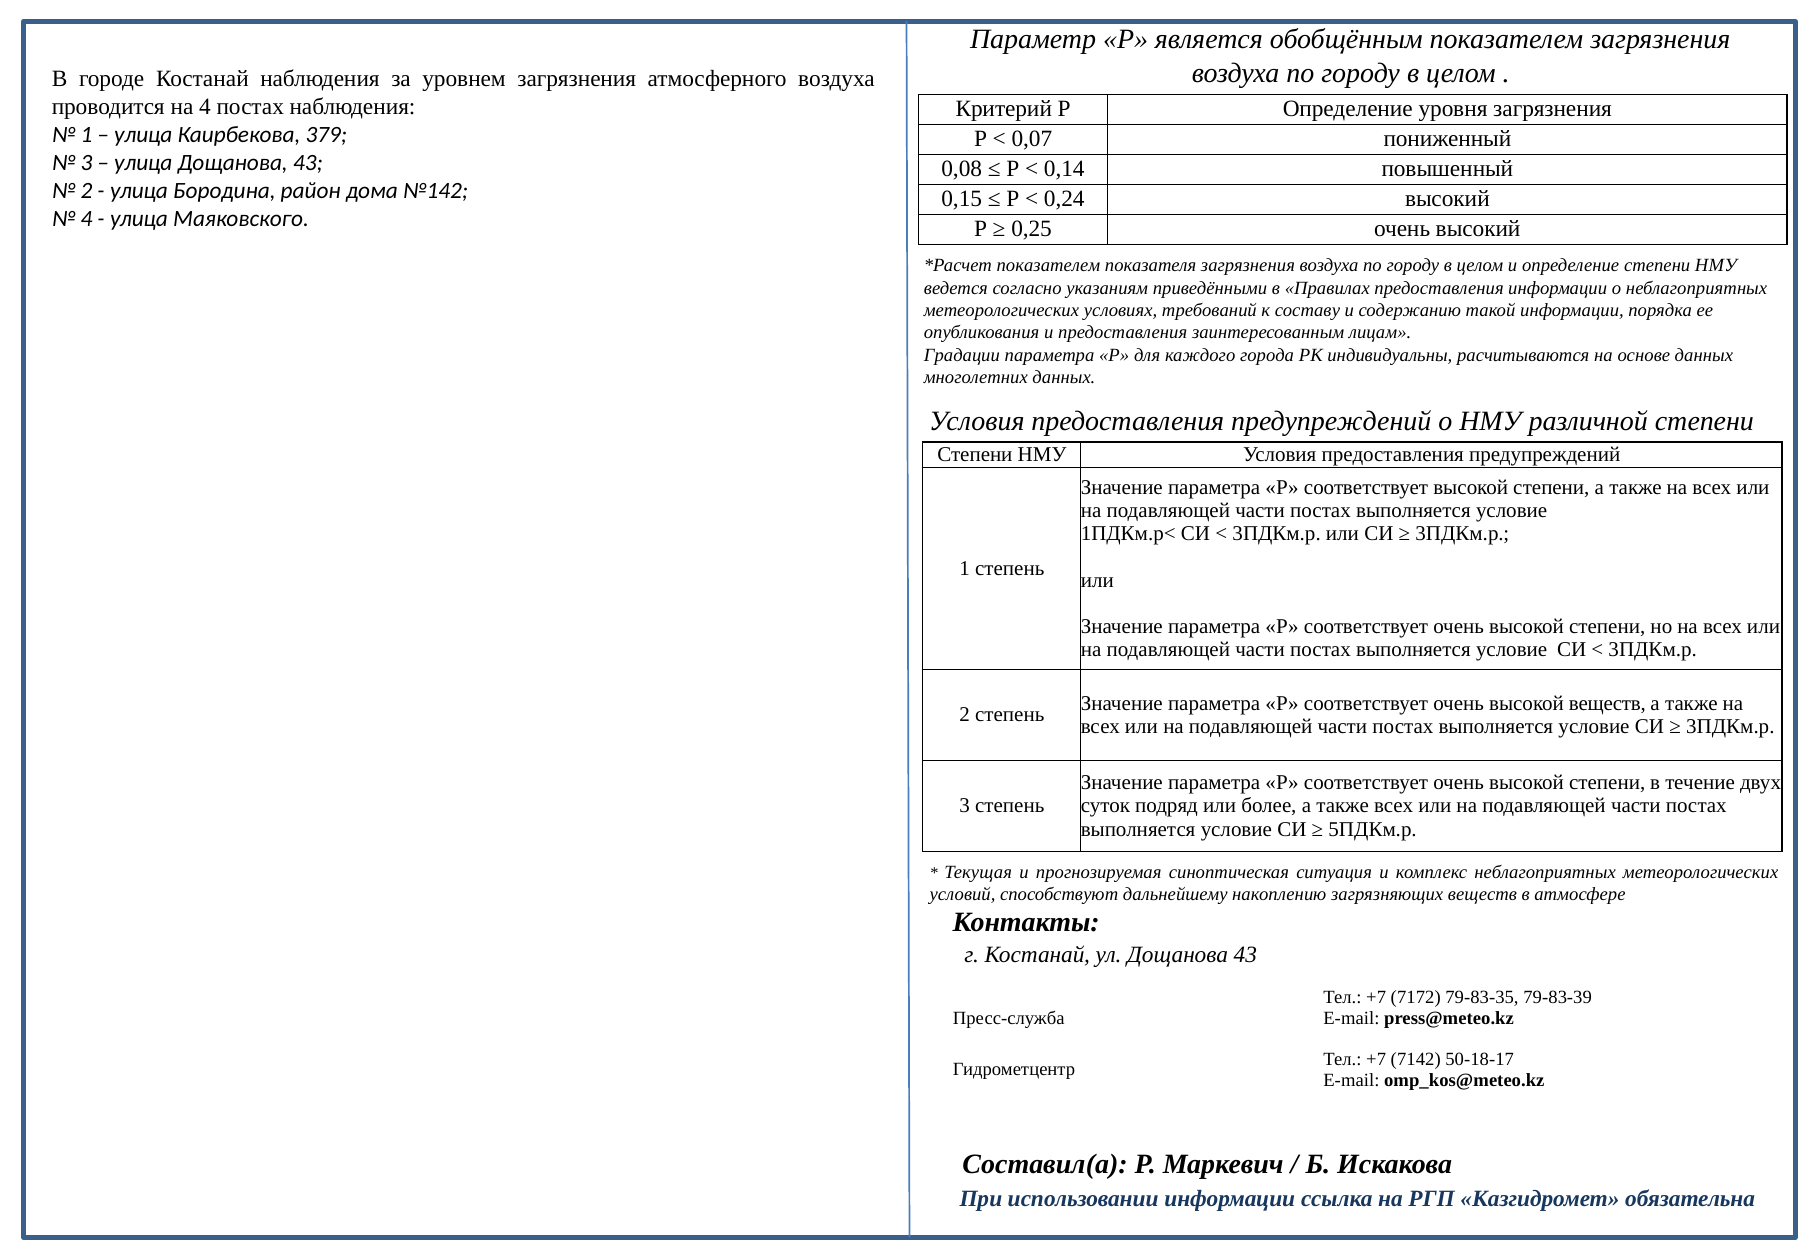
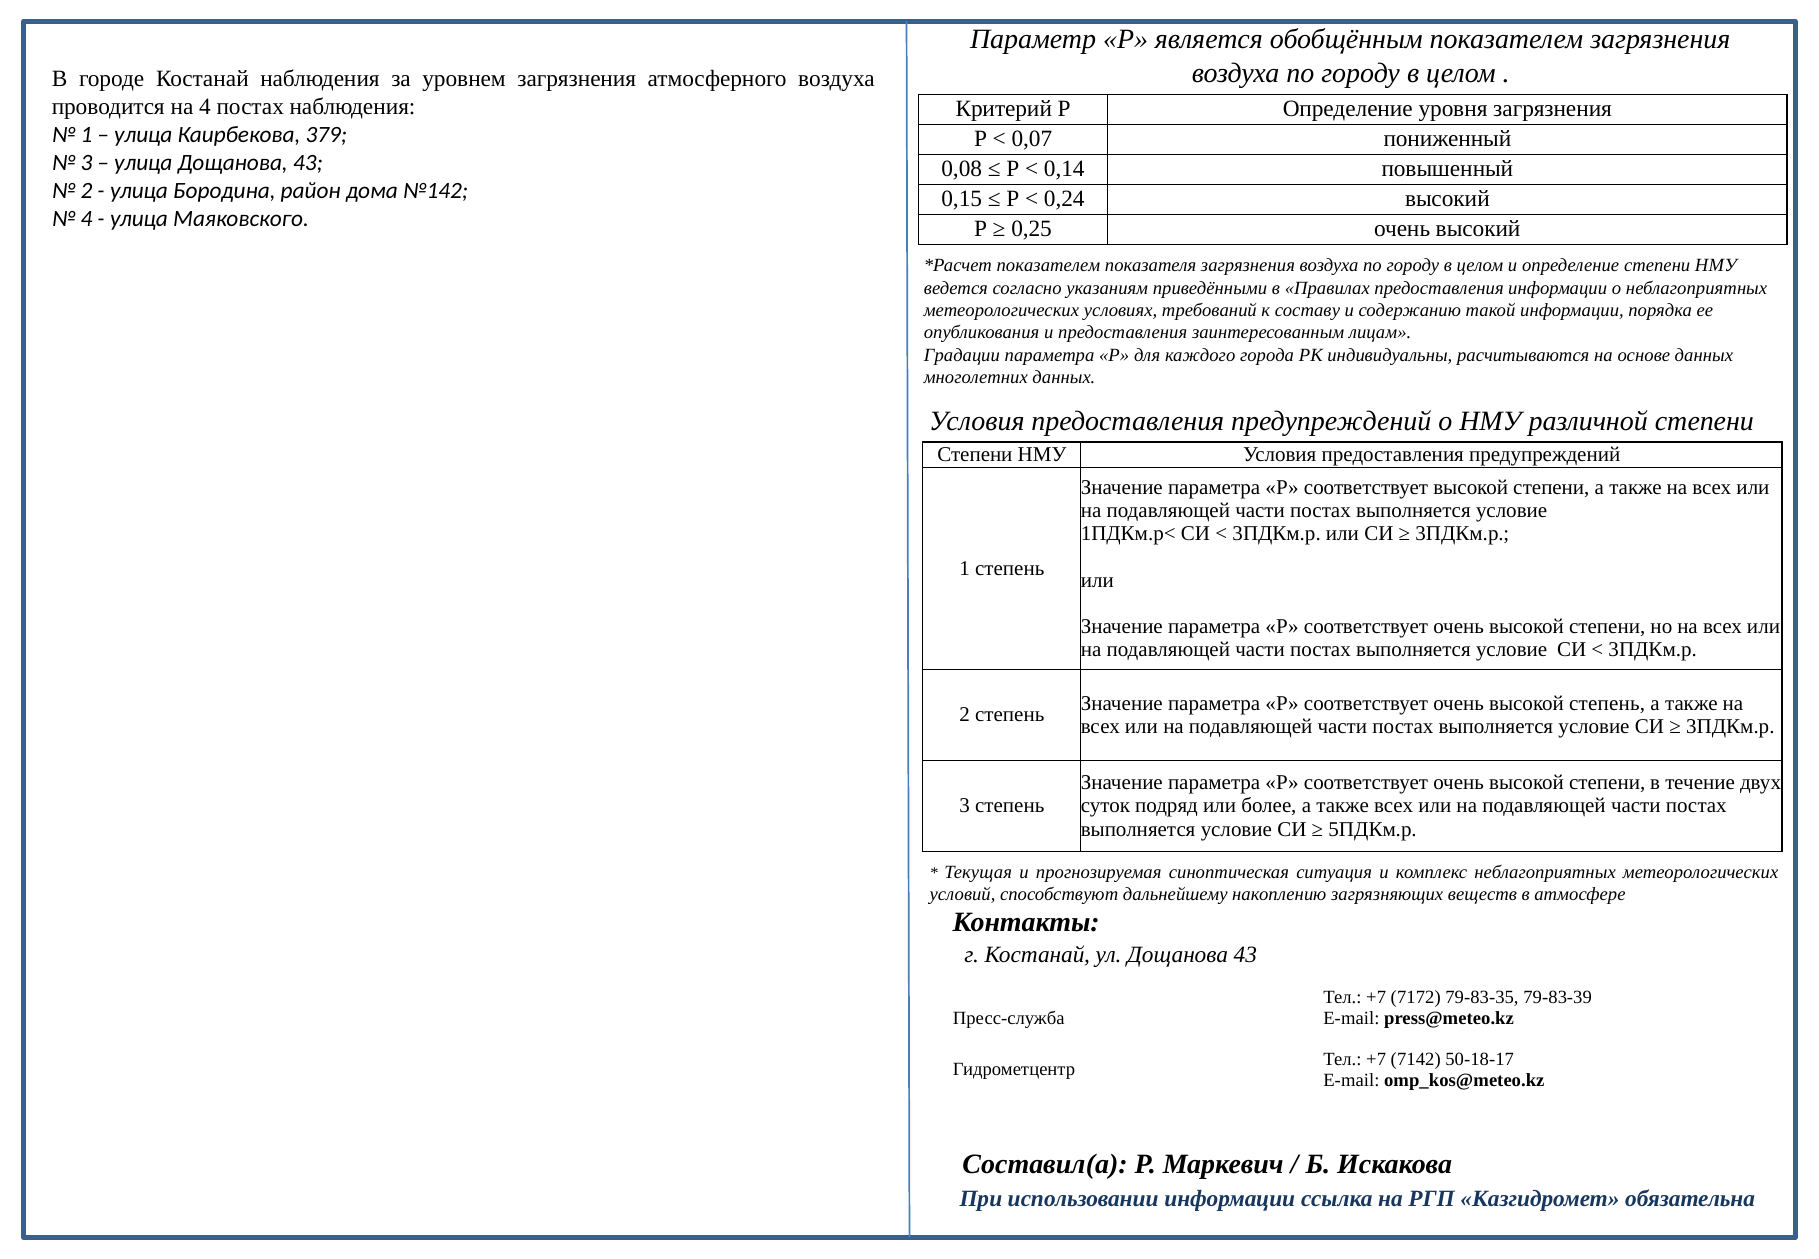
высокой веществ: веществ -> степень (1607, 704)
